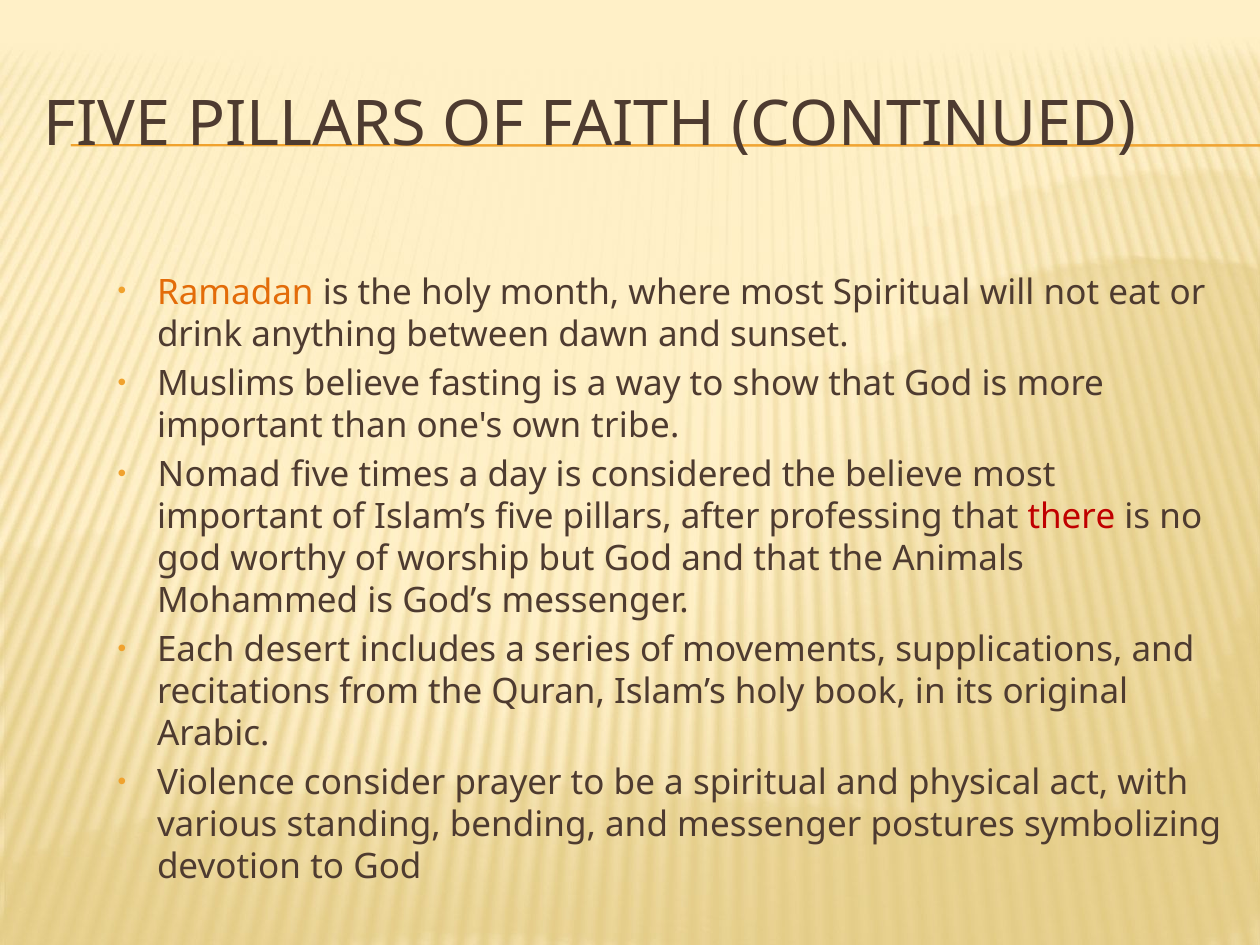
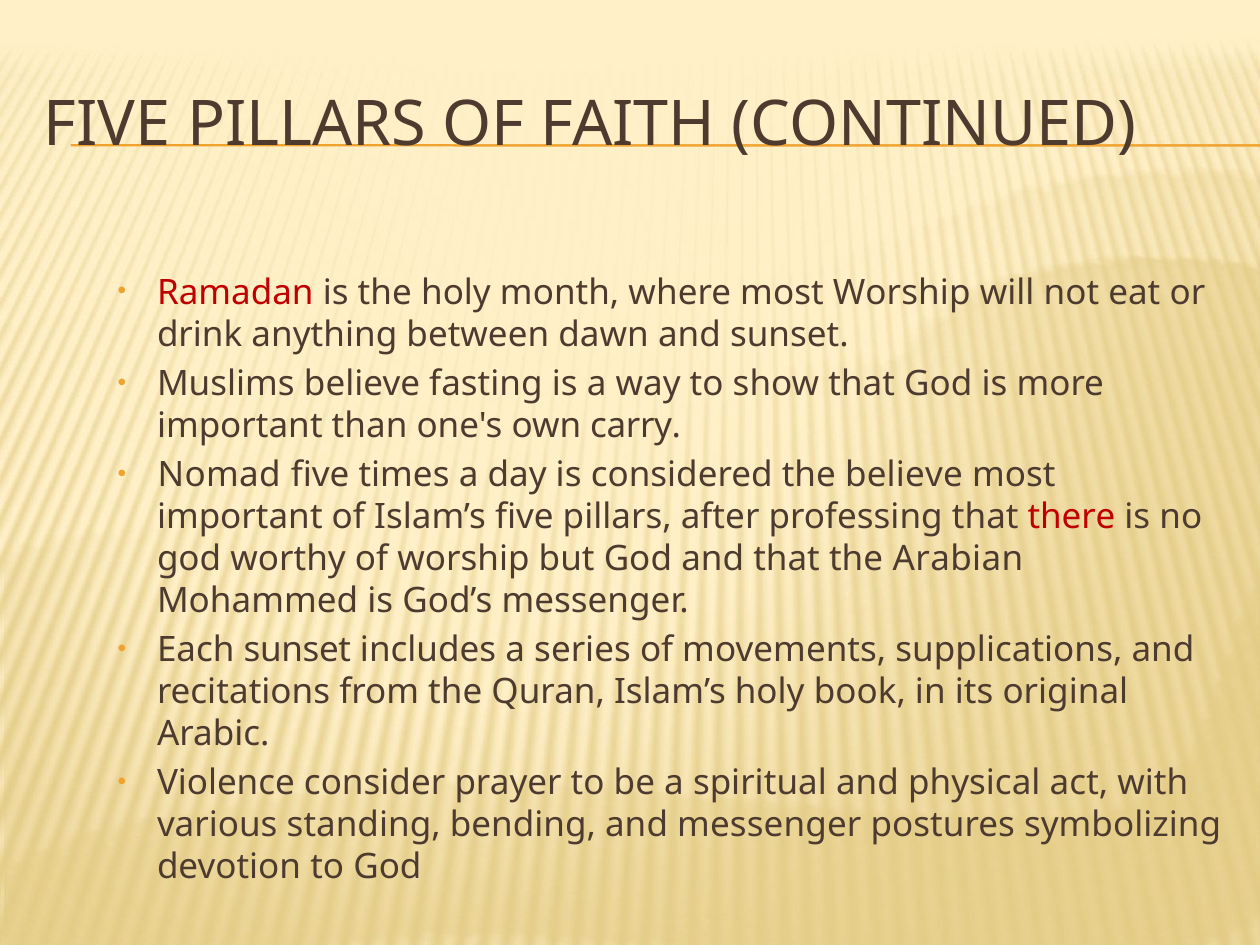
Ramadan colour: orange -> red (235, 293)
most Spiritual: Spiritual -> Worship (902, 293)
tribe: tribe -> carry (636, 426)
Animals: Animals -> Arabian (958, 559)
Each desert: desert -> sunset (297, 650)
